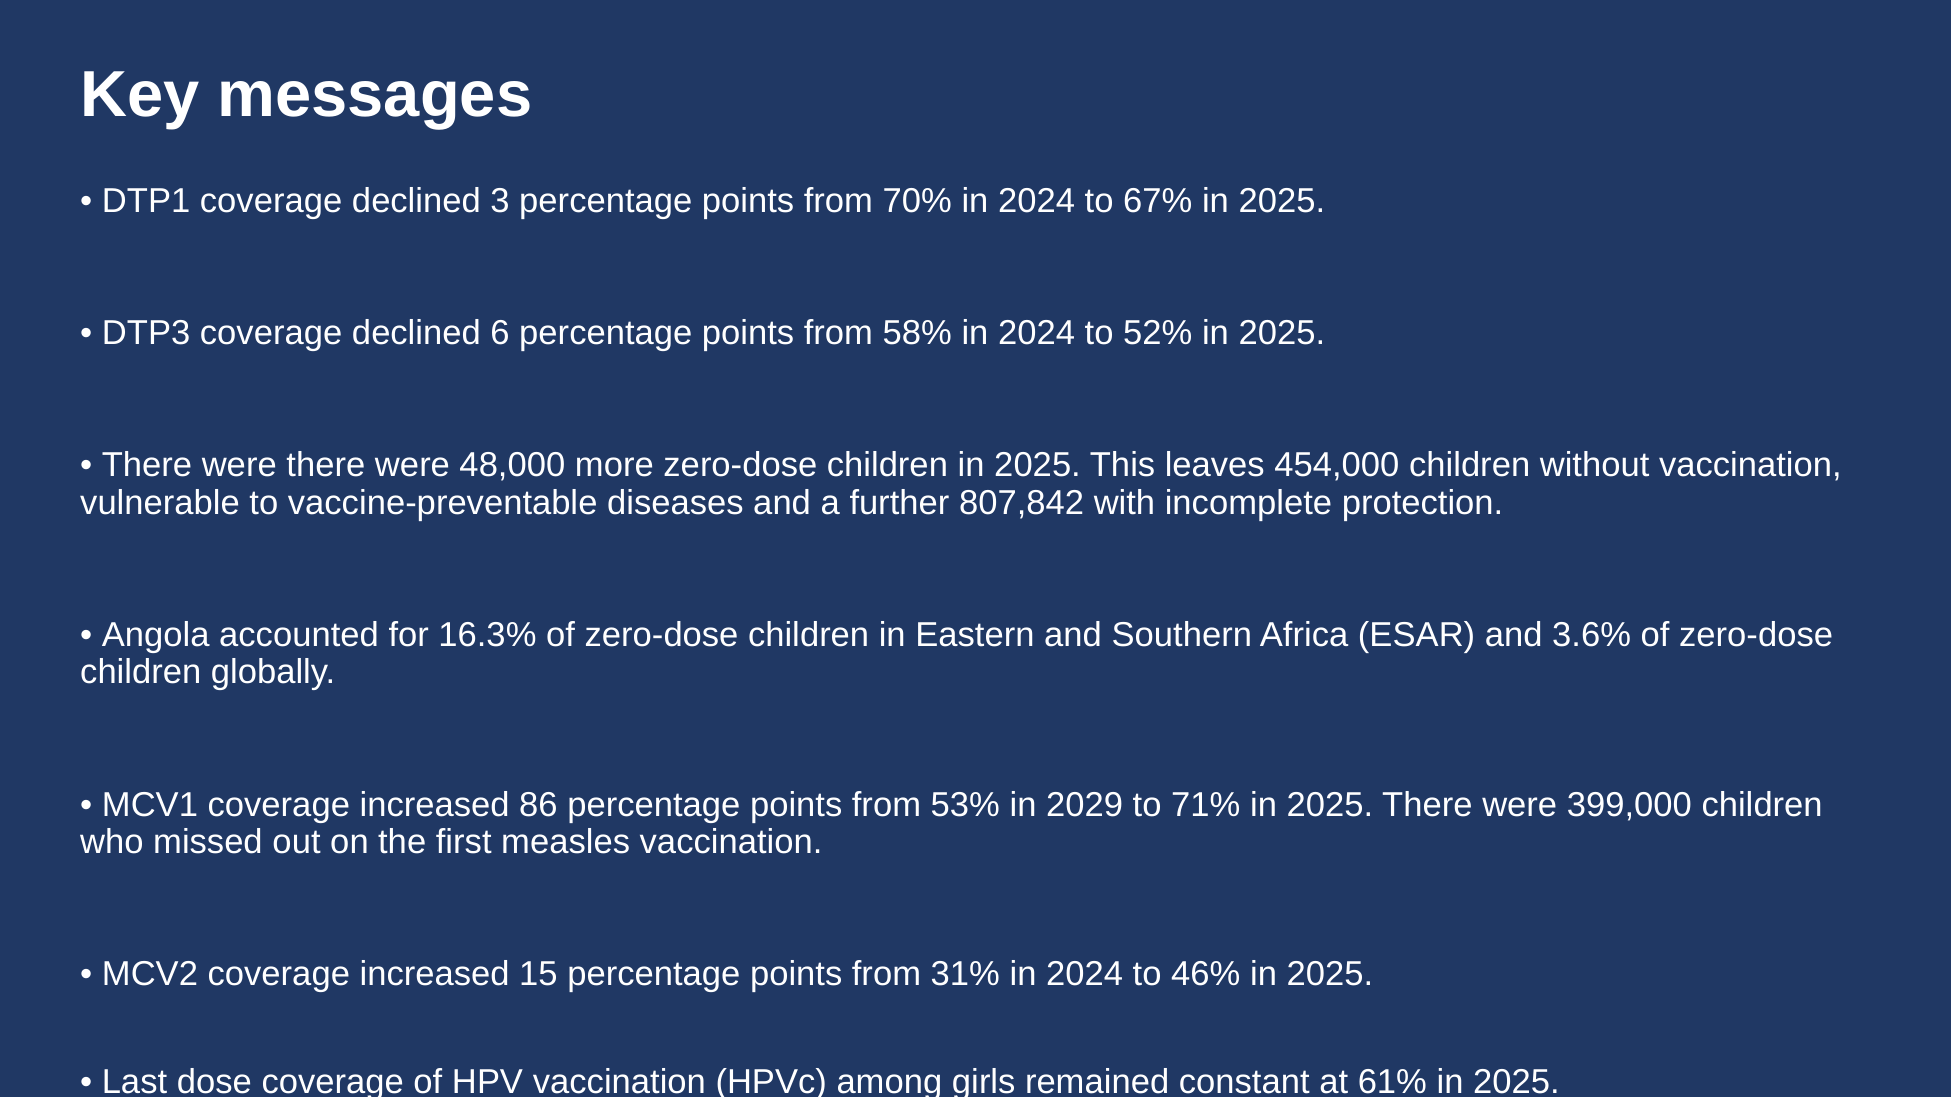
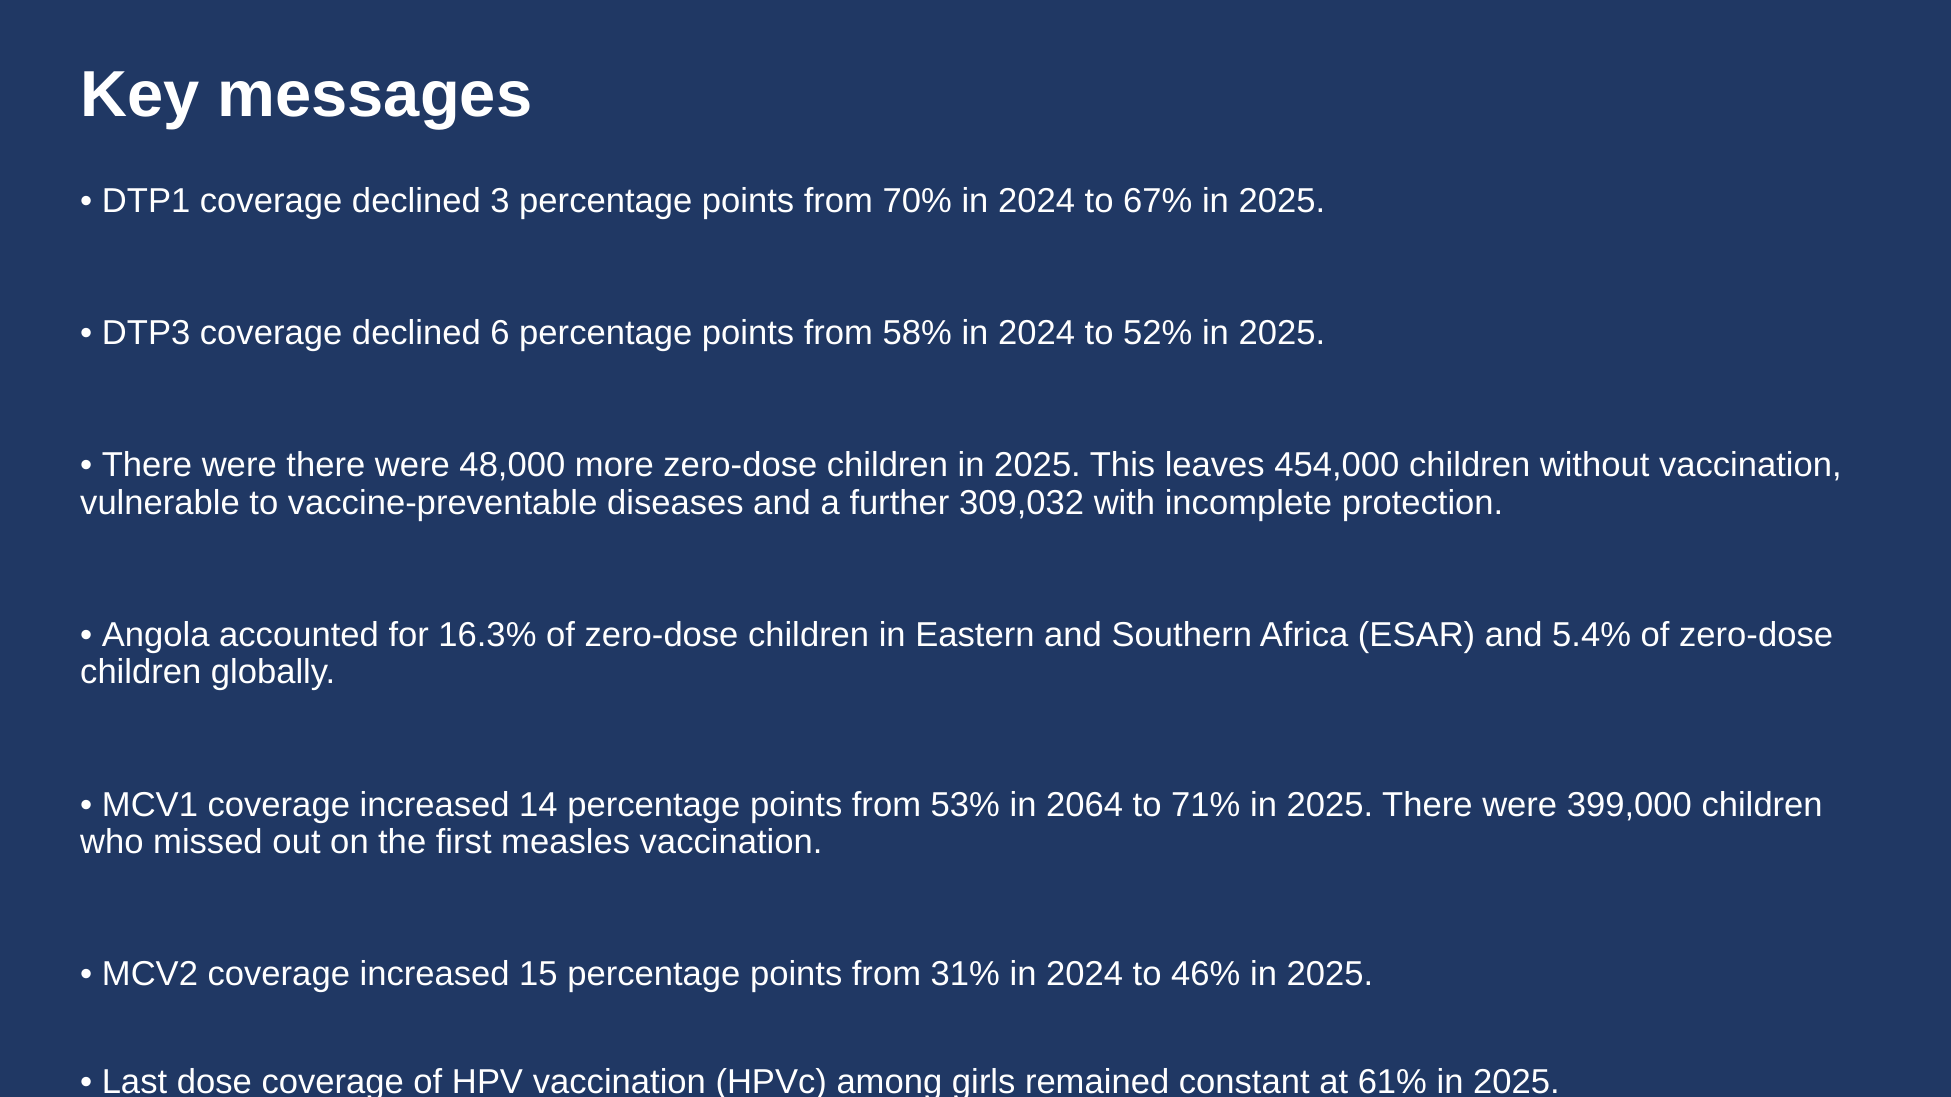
807,842: 807,842 -> 309,032 (1022, 503)
3.6%: 3.6% -> 5.4% (1592, 635)
86: 86 -> 14 (538, 805)
2029: 2029 -> 2064 (1085, 805)
